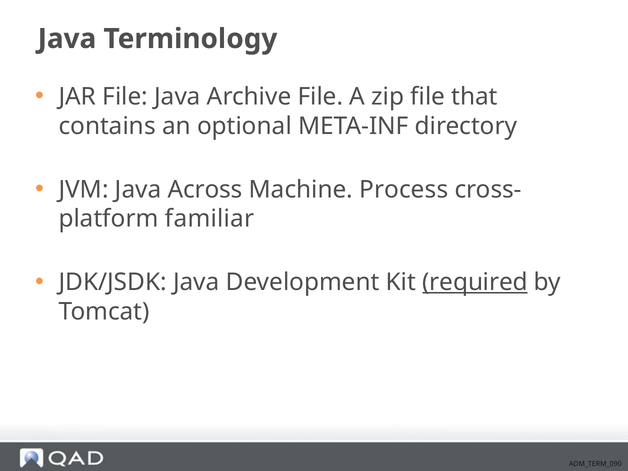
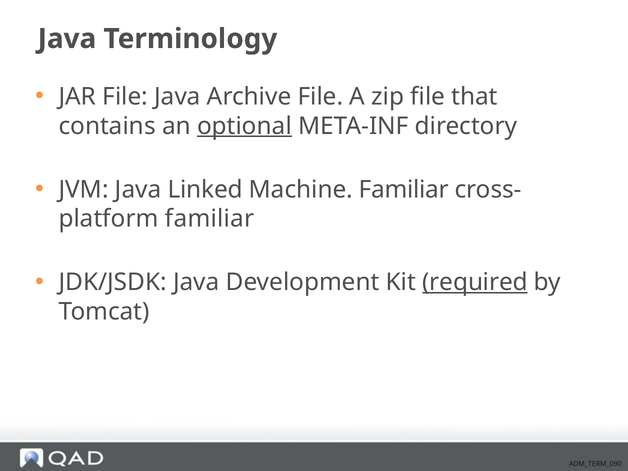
optional underline: none -> present (244, 126)
Across: Across -> Linked (205, 189)
Machine Process: Process -> Familiar (404, 189)
